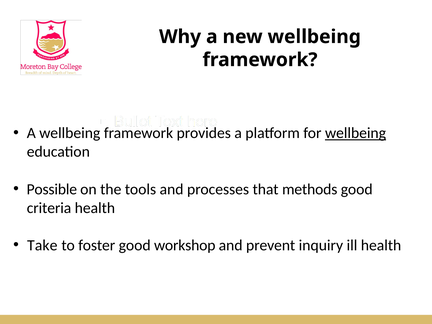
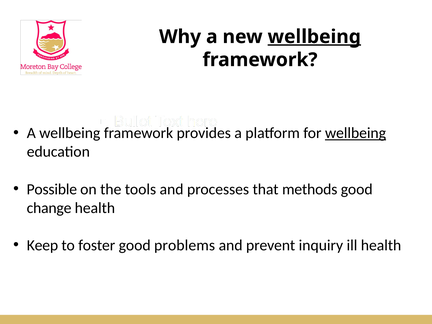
wellbeing underline: none -> present (314, 37)
criteria: criteria -> change (49, 208)
Take: Take -> Keep (42, 245)
workshop: workshop -> problems (185, 245)
